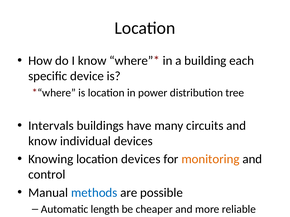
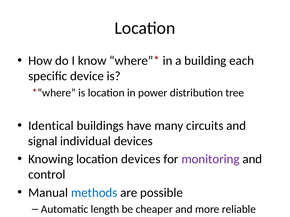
Intervals: Intervals -> Identical (51, 126)
know: know -> signal (43, 141)
monitoring colour: orange -> purple (210, 159)
